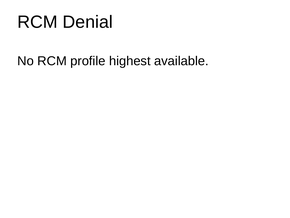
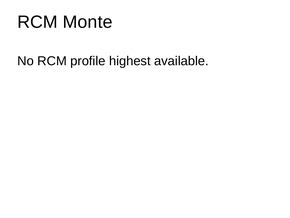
Denial: Denial -> Monte (88, 22)
